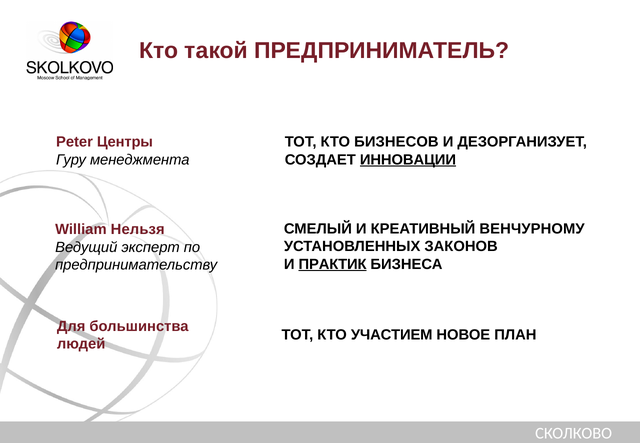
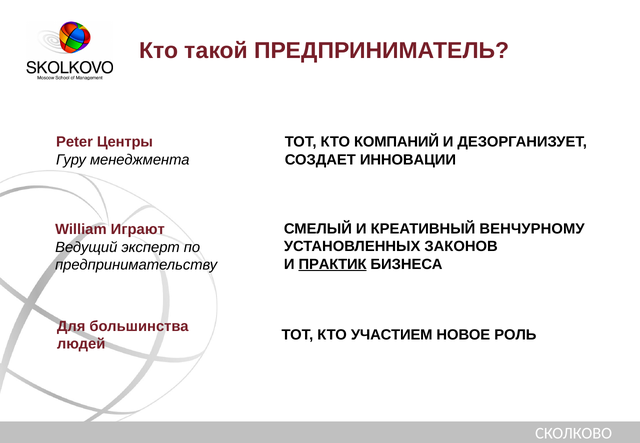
БИЗНЕСОВ: БИЗНЕСОВ -> КОМПАНИЙ (397, 142)
ИННОВАЦИИ underline: present -> none (408, 160)
Нельзя: Нельзя -> Играют (138, 230)
ПЛАН: ПЛАН -> РОЛЬ (515, 335)
